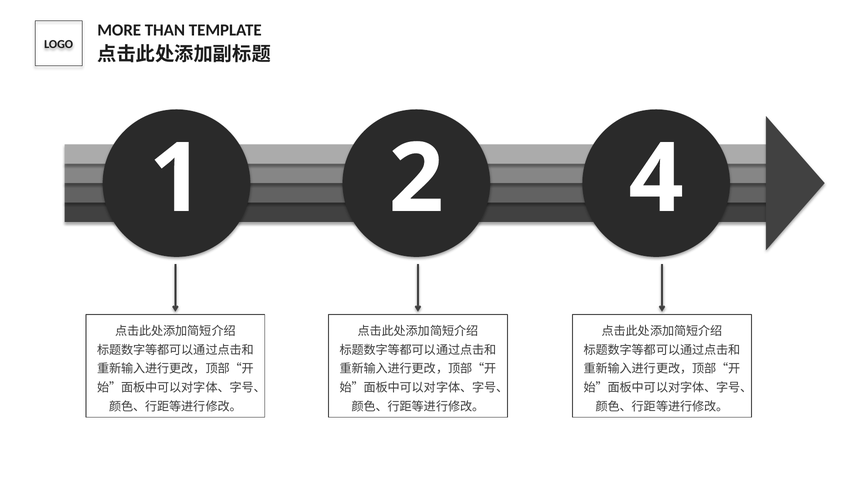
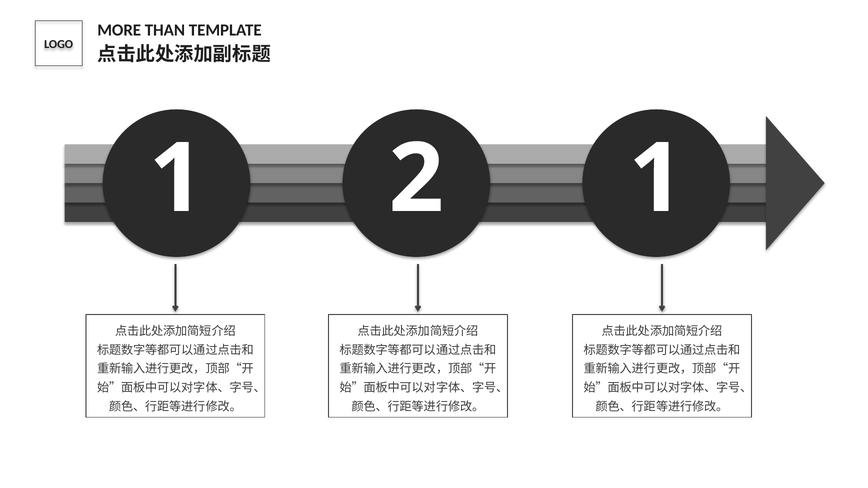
2 4: 4 -> 1 (656, 179)
